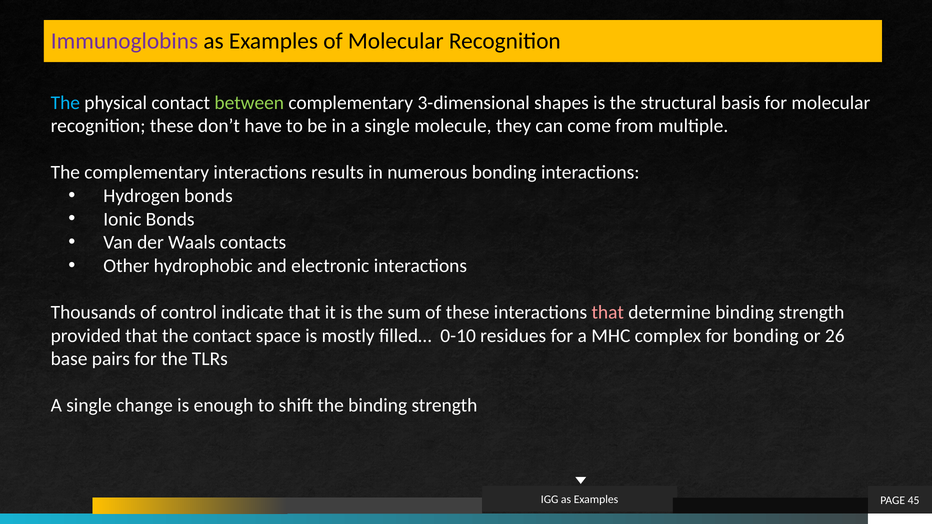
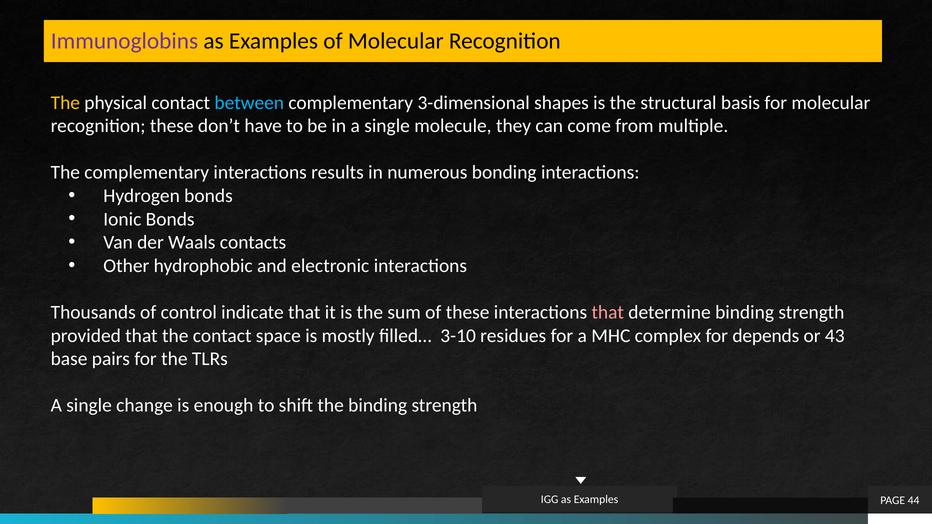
The colour: light blue -> yellow (65, 103)
between colour: light green -> light blue (249, 103)
0-10: 0-10 -> 3-10 (458, 336)
for bonding: bonding -> depends (766, 336)
26: 26 -> 43 (835, 336)
45: 45 -> 44 (914, 500)
